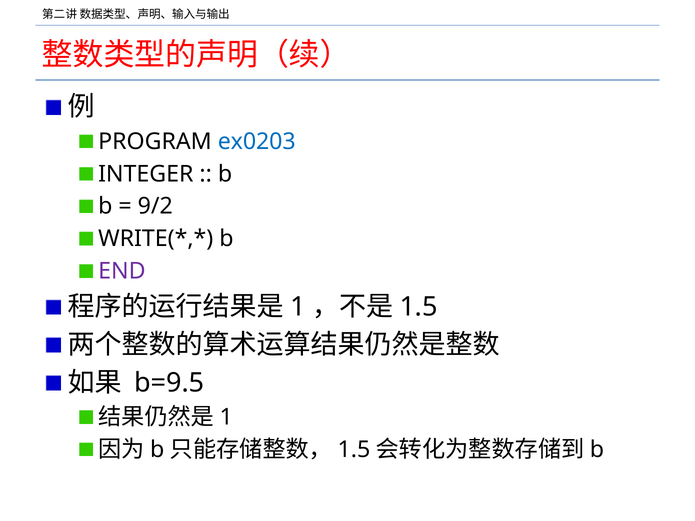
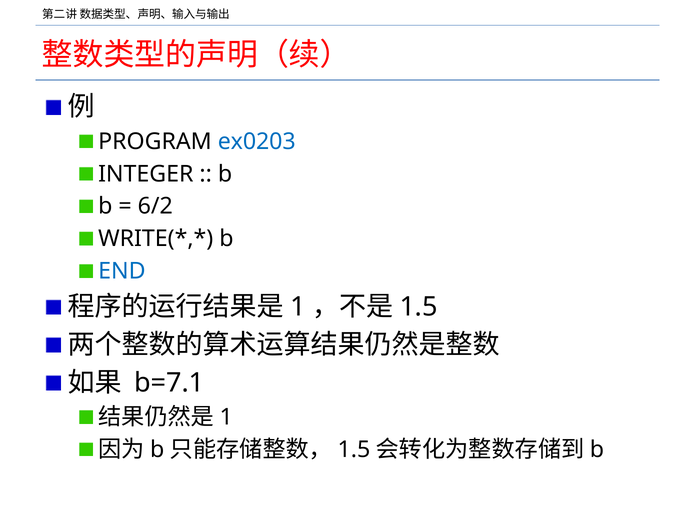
9/2: 9/2 -> 6/2 (155, 206)
END colour: purple -> blue (122, 271)
b=9.5: b=9.5 -> b=7.1 (169, 383)
